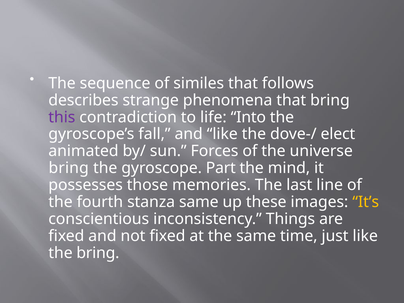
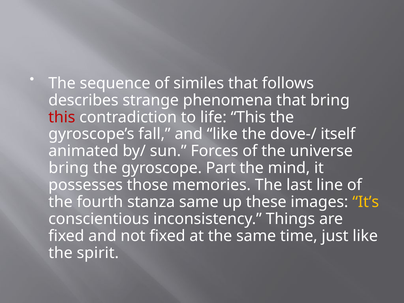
this colour: purple -> red (62, 117)
life Into: Into -> This (248, 117)
elect: elect -> itself (338, 134)
the bring: bring -> spirit (98, 253)
